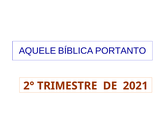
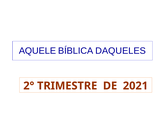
PORTANTO: PORTANTO -> DAQUELES (121, 51)
